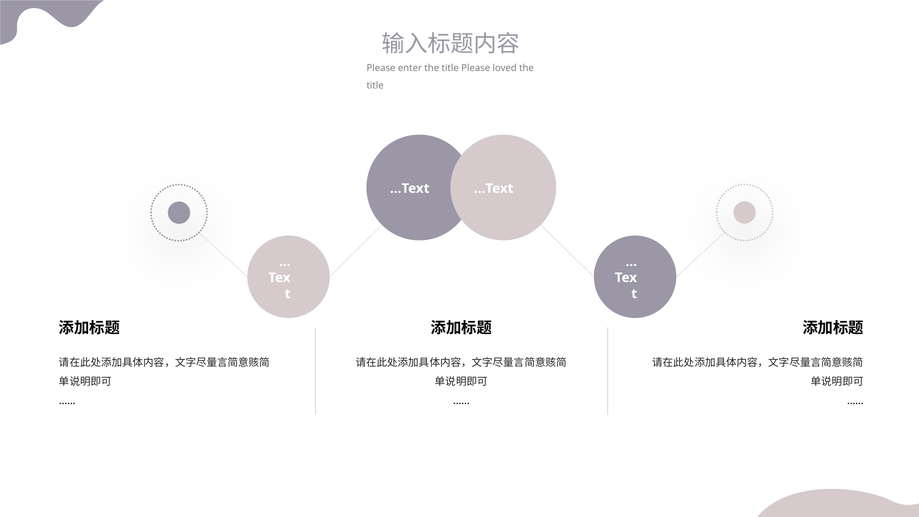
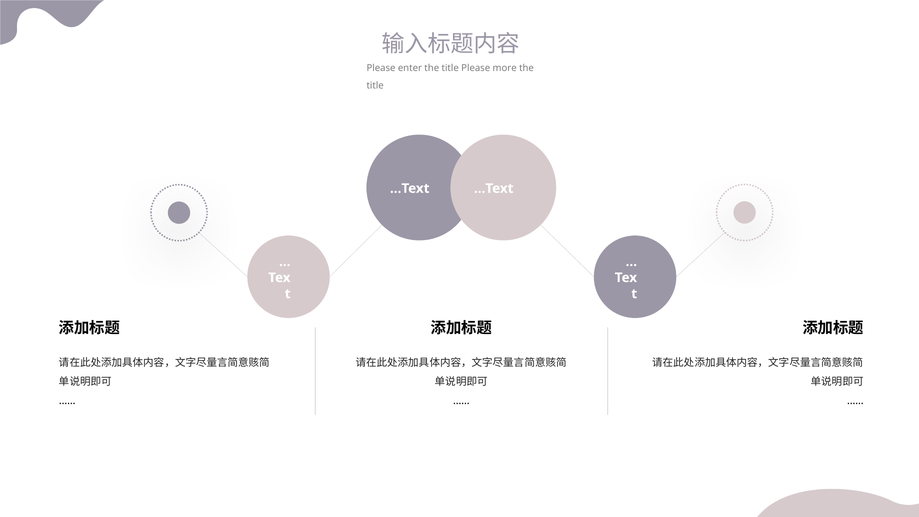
loved: loved -> more (505, 68)
